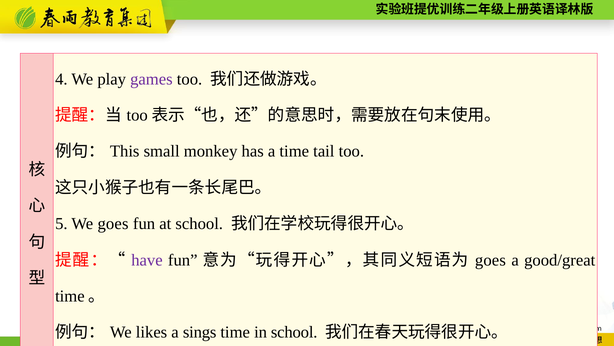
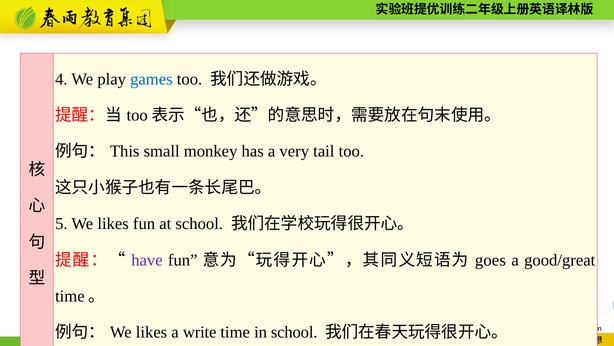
games colour: purple -> blue (151, 79)
a time: time -> very (294, 151)
5 We goes: goes -> likes (113, 224)
sings: sings -> write (200, 332)
